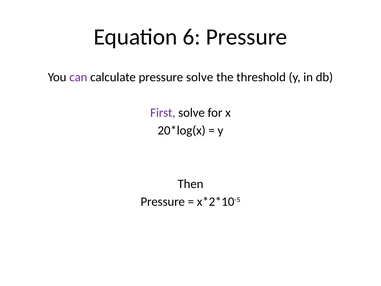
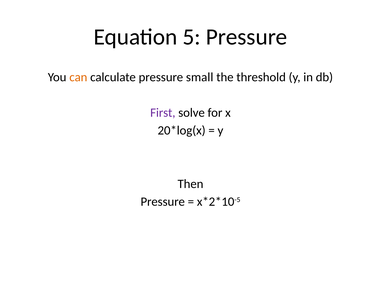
6: 6 -> 5 (192, 37)
can colour: purple -> orange (78, 77)
pressure solve: solve -> small (200, 77)
